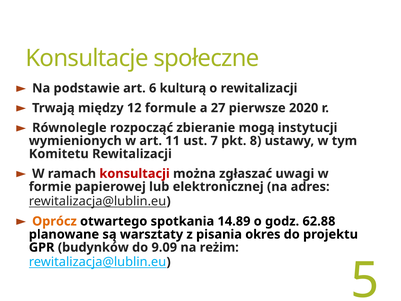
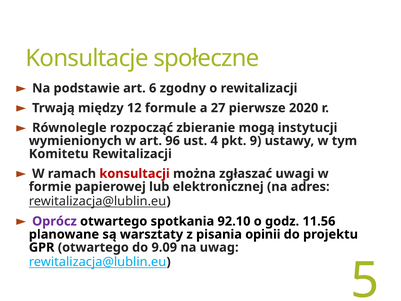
kulturą: kulturą -> zgodny (183, 88)
11: 11 -> 96 (173, 141)
7: 7 -> 4 (214, 141)
8: 8 -> 9 (256, 141)
Oprócz colour: orange -> purple (54, 221)
14.89: 14.89 -> 92.10 (234, 221)
62.88: 62.88 -> 11.56 (319, 221)
okres: okres -> opinii (263, 234)
GPR budynków: budynków -> otwartego (93, 247)
reżim: reżim -> uwag (219, 247)
